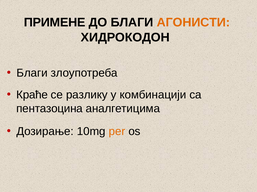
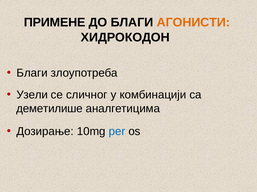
Краће: Краће -> Узели (32, 95)
разлику: разлику -> сличног (87, 95)
пентазоцина: пентазоцина -> деметилише (50, 109)
per colour: orange -> blue (117, 132)
